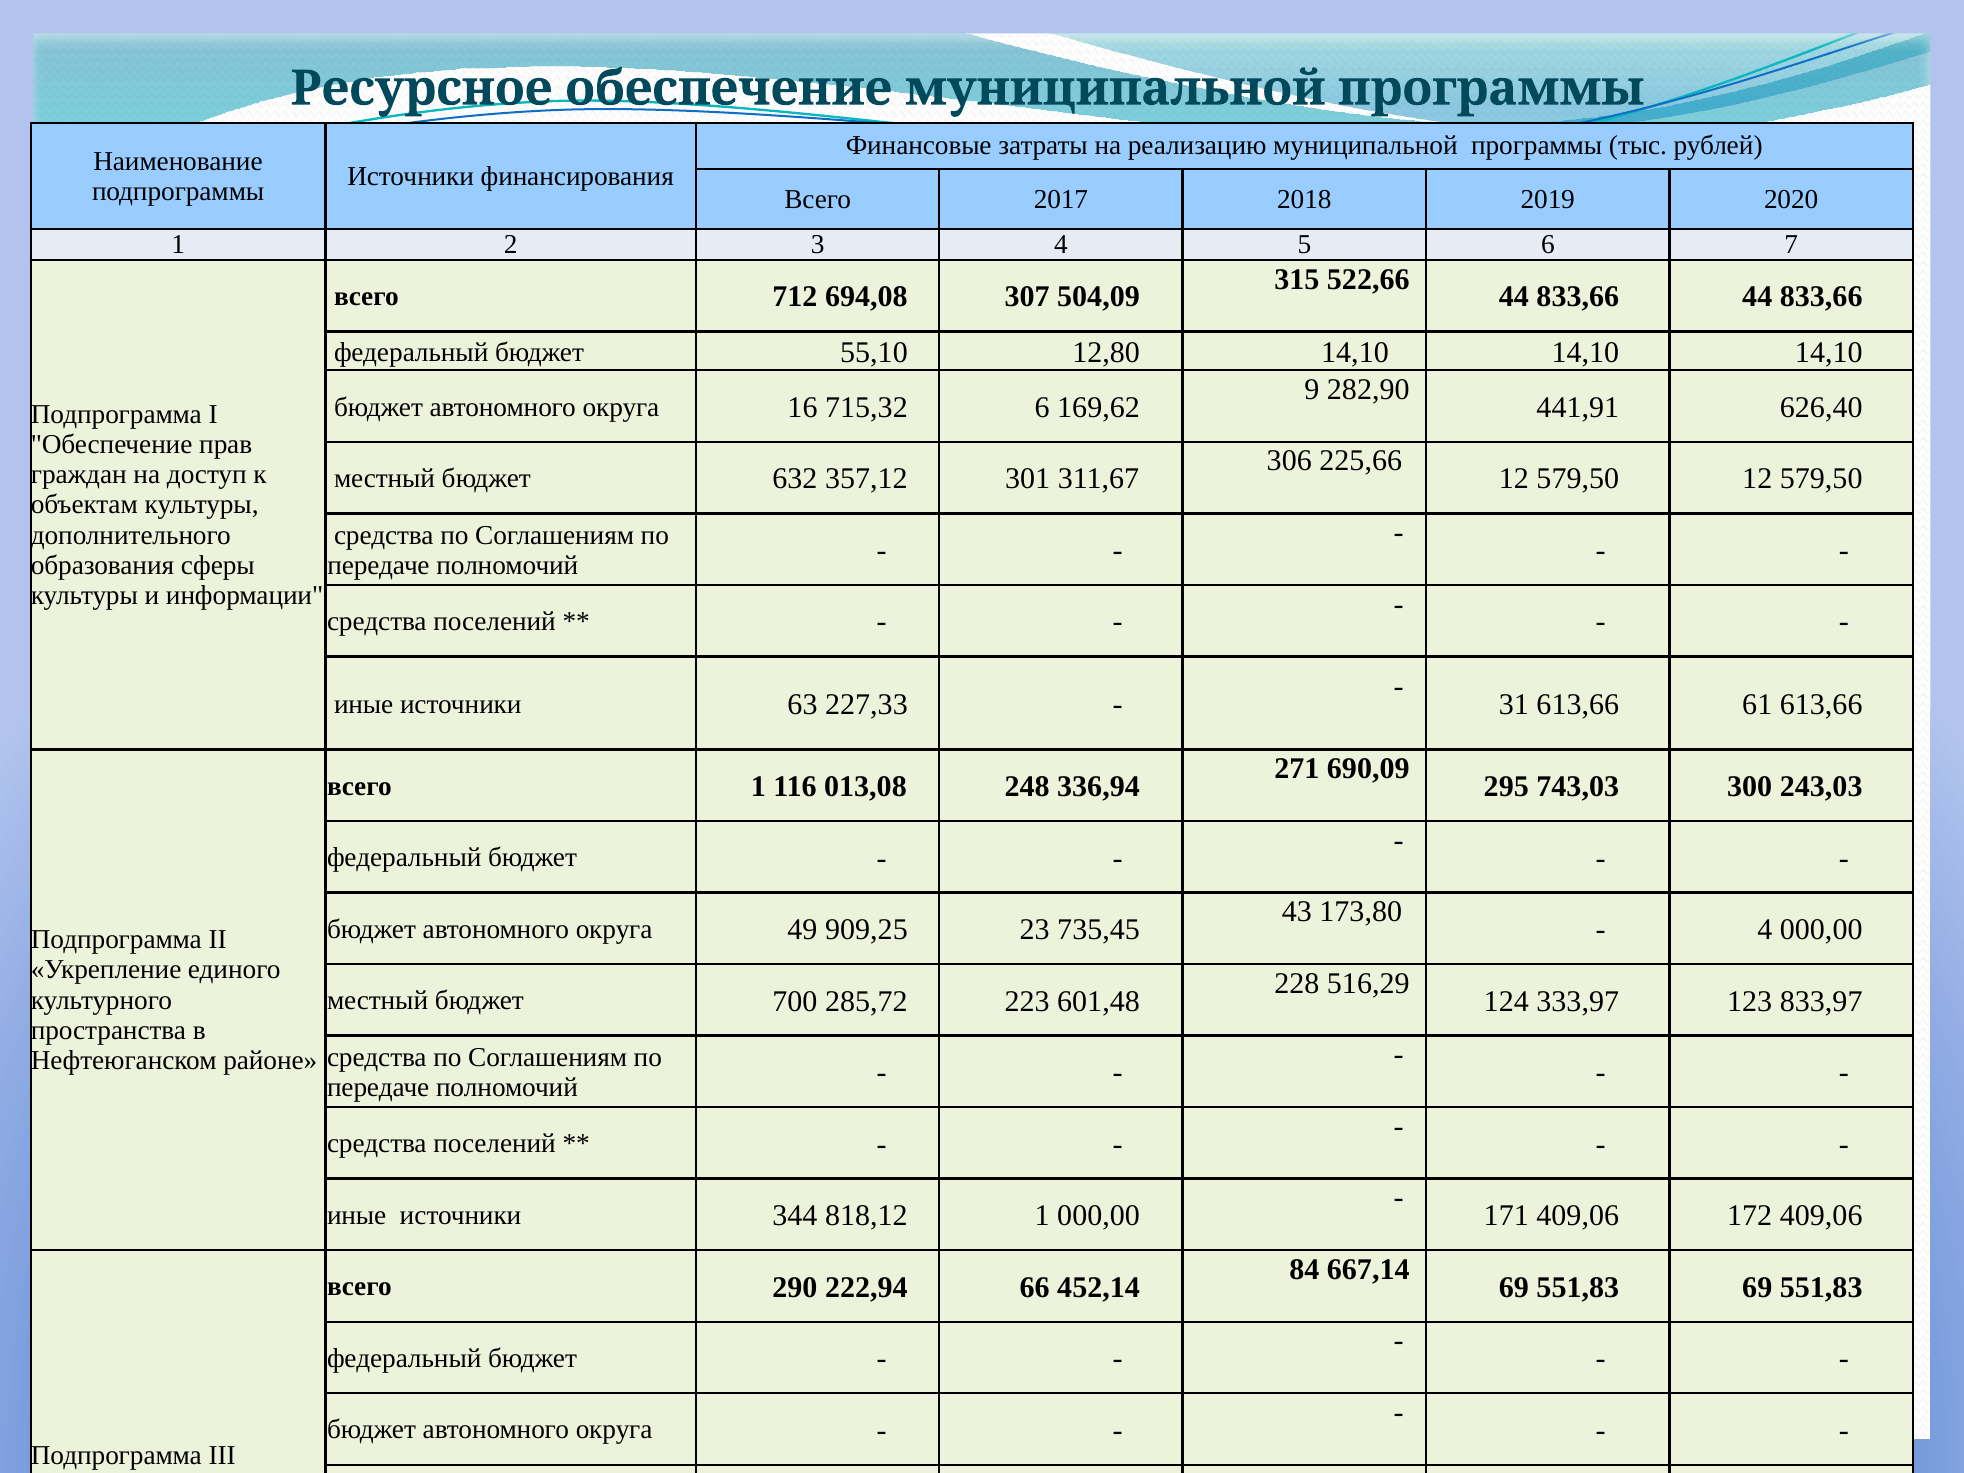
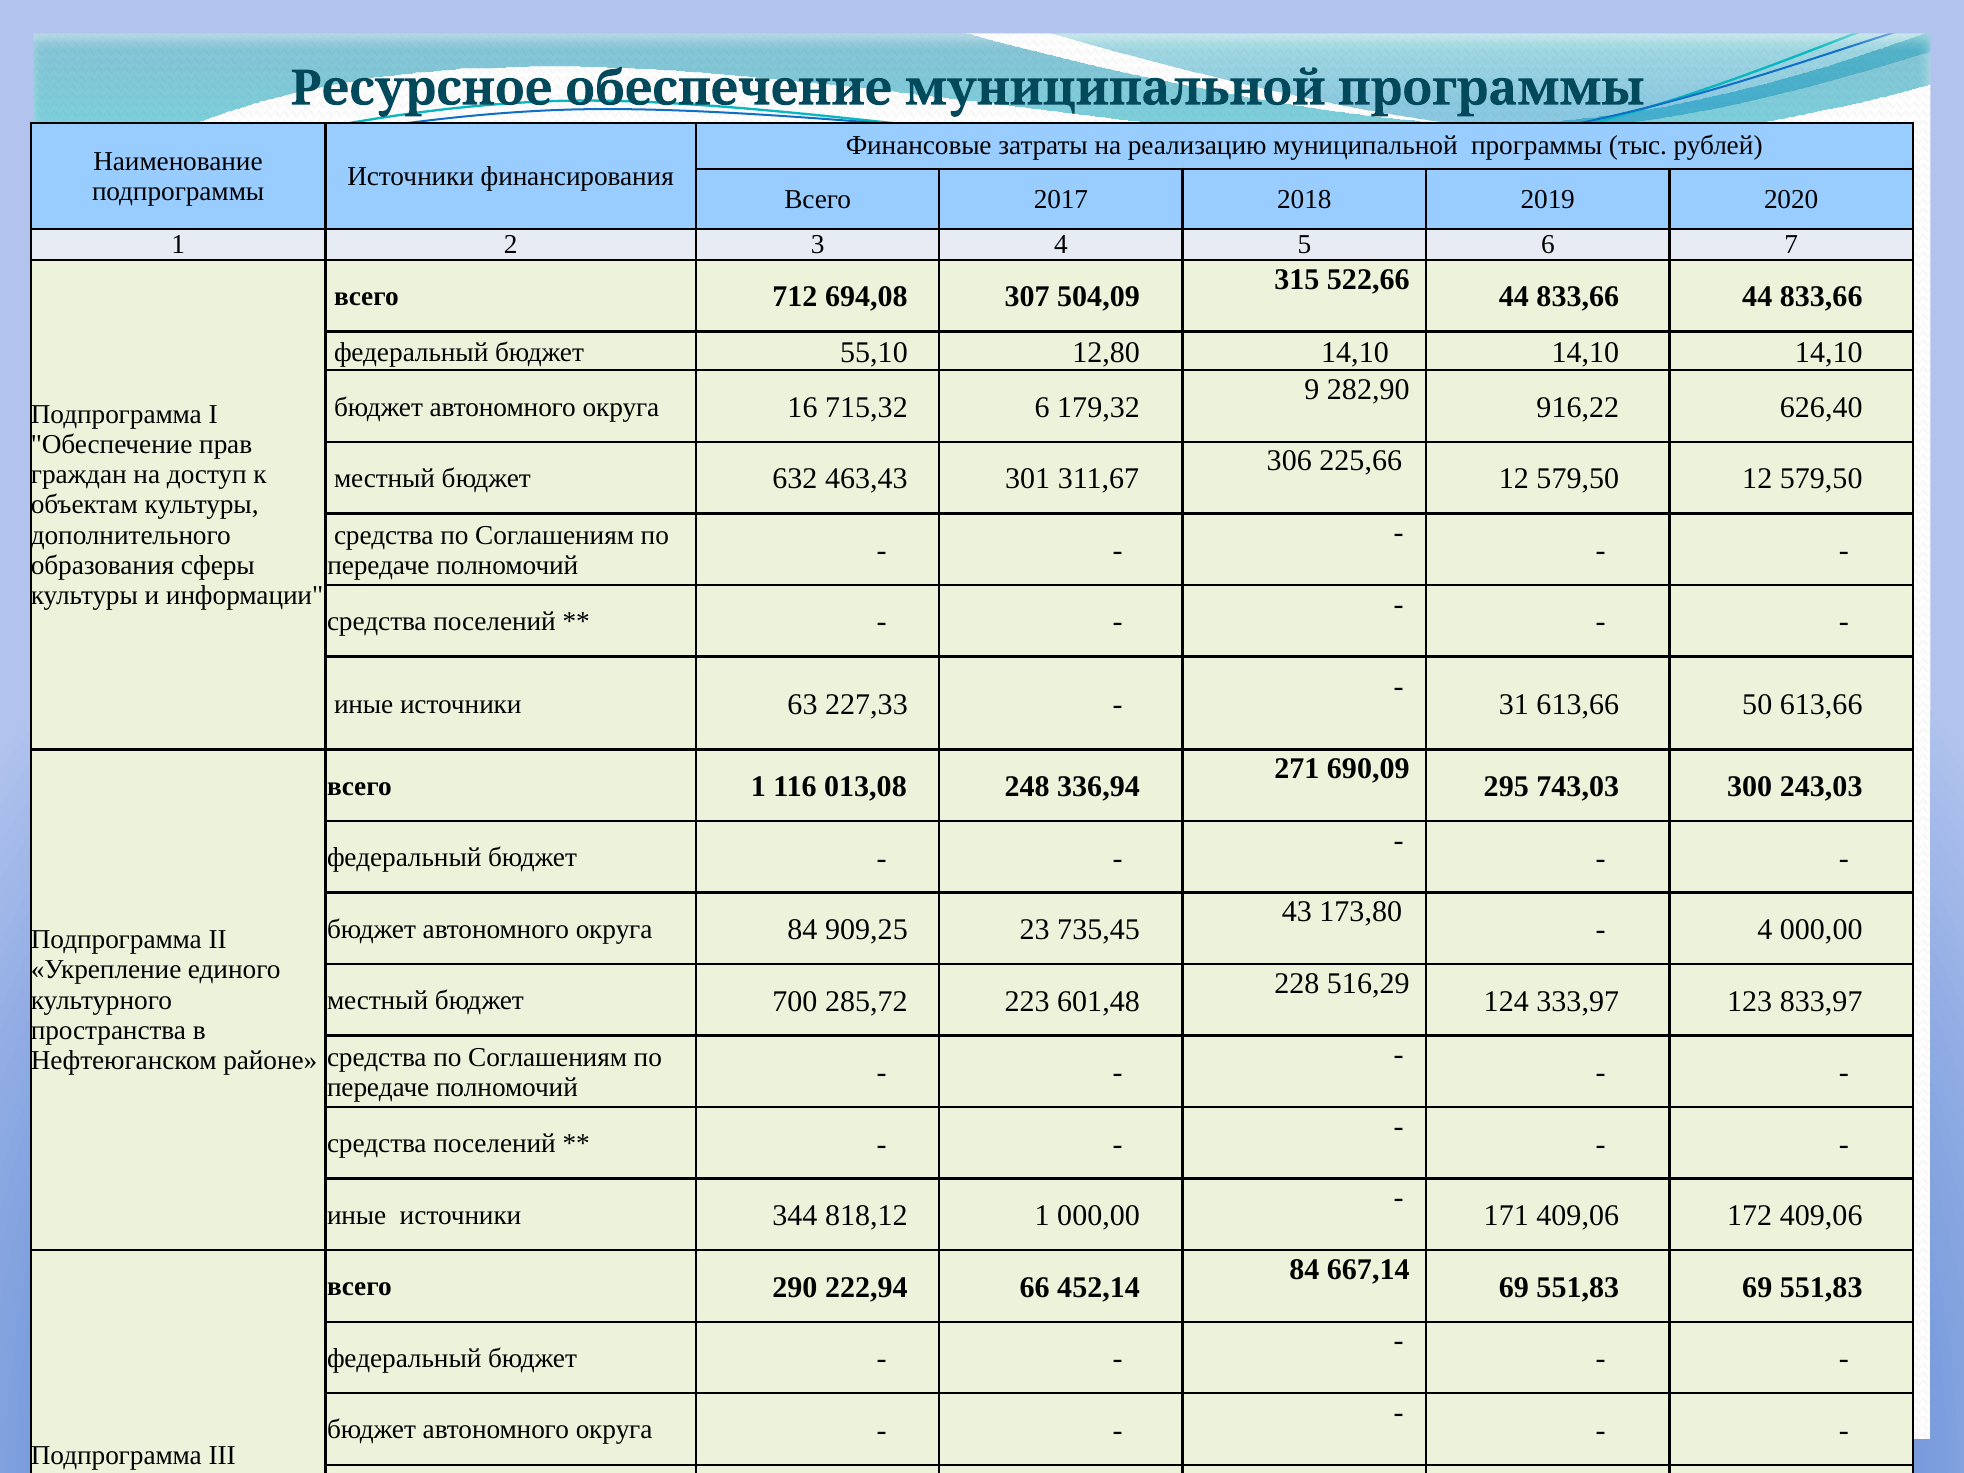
441,91: 441,91 -> 916,22 (1578, 407)
169,62: 169,62 -> 179,32 (1099, 407)
357,12: 357,12 -> 463,43 (866, 479)
61: 61 -> 50 (1757, 704)
округа 49: 49 -> 84 (802, 930)
